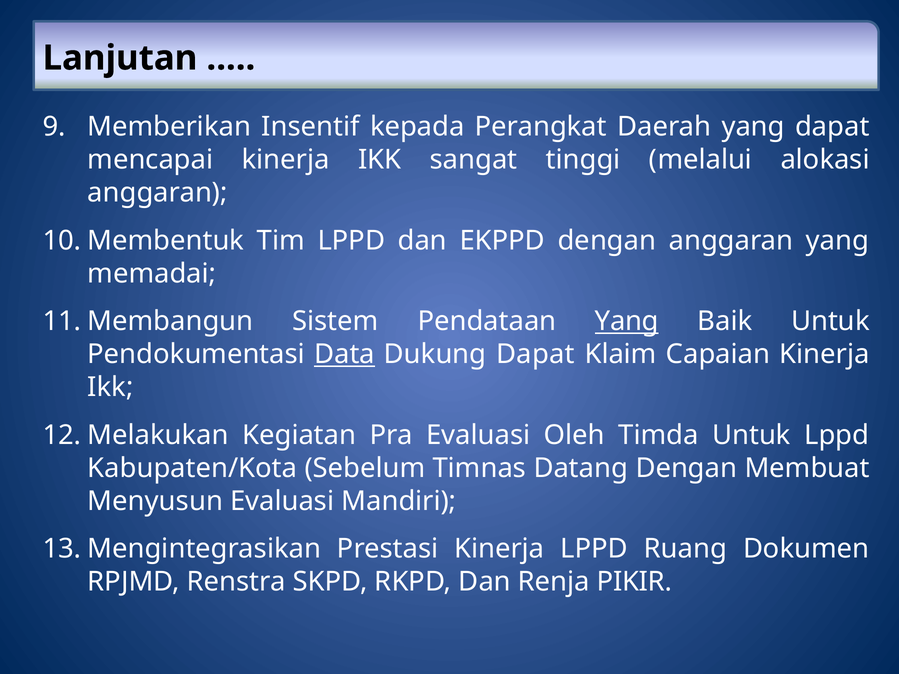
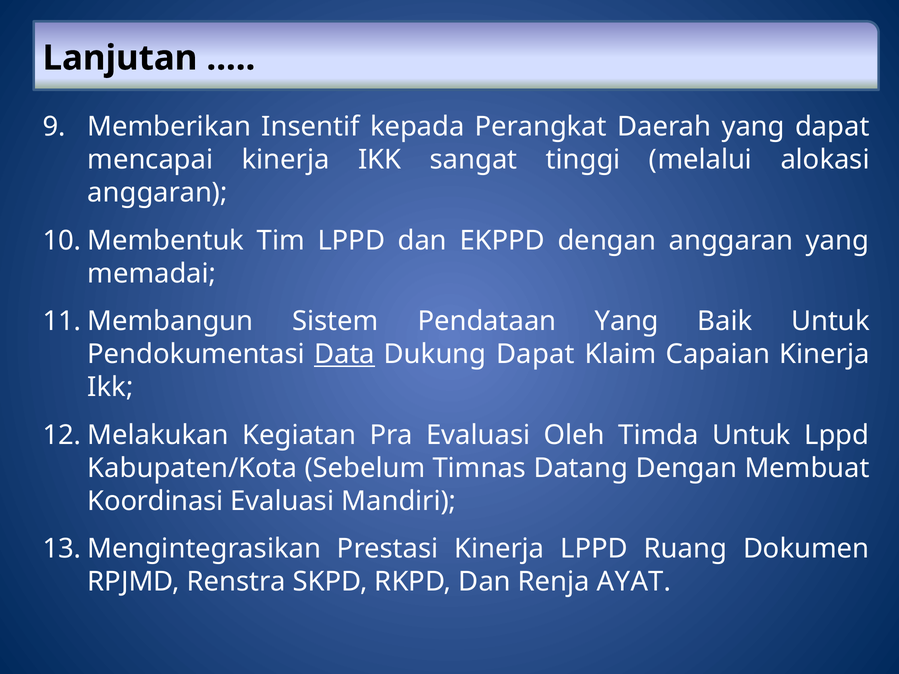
Yang underline: present -> none (627, 321)
Menyusun: Menyusun -> Koordinasi (155, 501)
PIKIR: PIKIR -> AYAT (634, 582)
